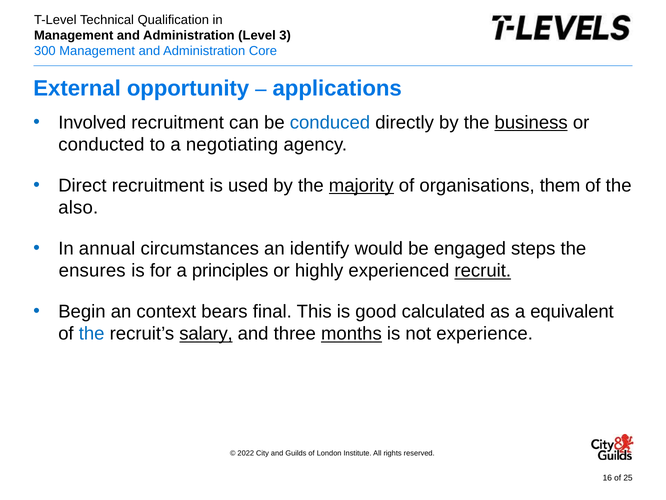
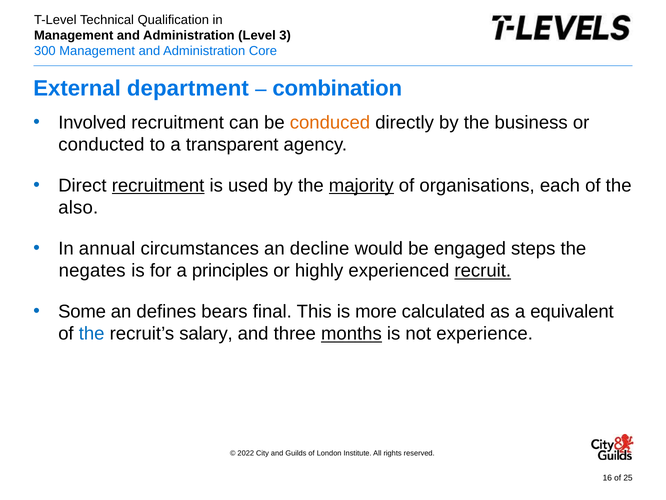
opportunity: opportunity -> department (188, 88)
applications: applications -> combination (337, 88)
conduced colour: blue -> orange (330, 123)
business underline: present -> none (531, 123)
negotiating: negotiating -> transparent (232, 145)
recruitment underline: none -> present (158, 185)
them: them -> each (560, 185)
identify: identify -> decline (320, 248)
ensures: ensures -> negates (92, 271)
Begin: Begin -> Some (82, 311)
context: context -> defines (166, 311)
good: good -> more (376, 311)
salary underline: present -> none (206, 334)
